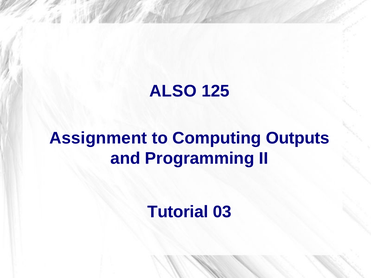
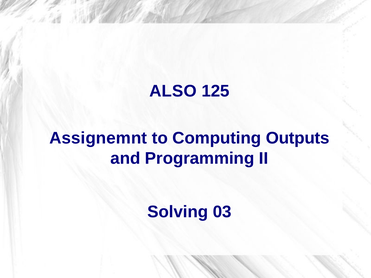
Assignment: Assignment -> Assignemnt (98, 138)
Tutorial: Tutorial -> Solving (178, 212)
